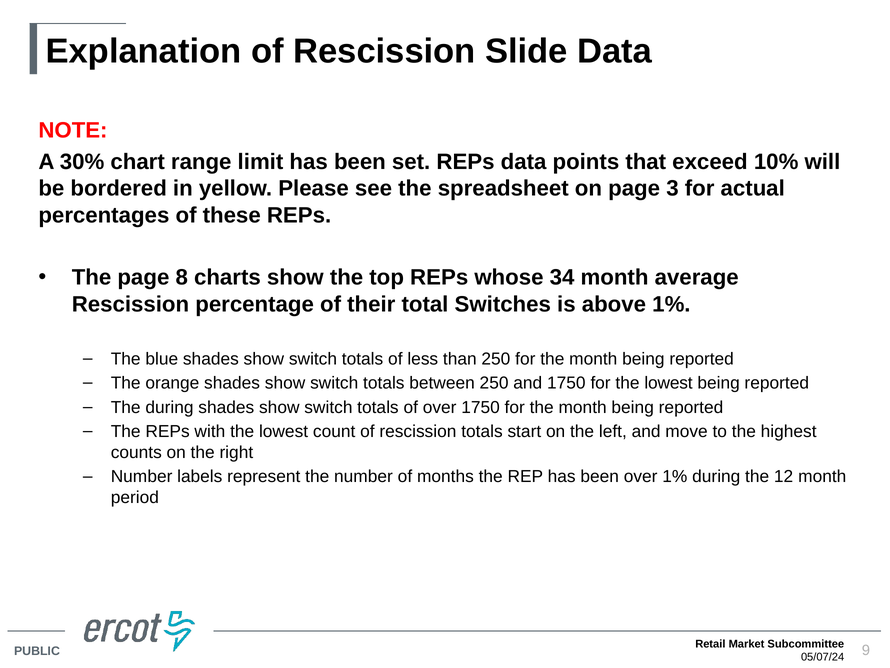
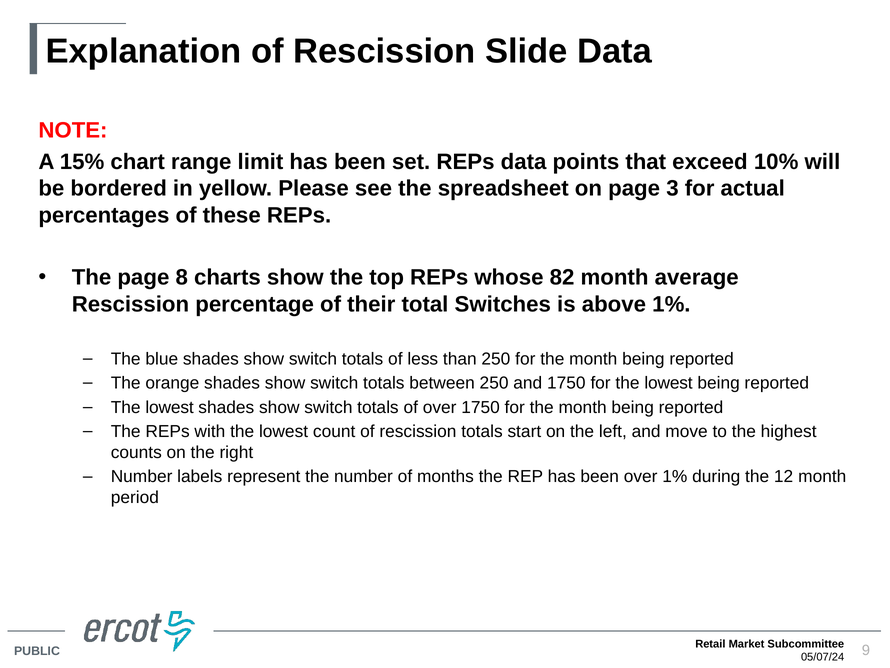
30%: 30% -> 15% (82, 162)
34: 34 -> 82 (562, 277)
during: during -> lowest (170, 407)
